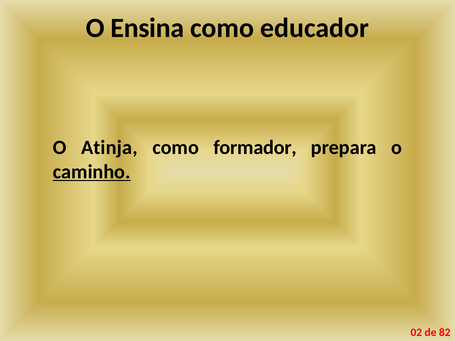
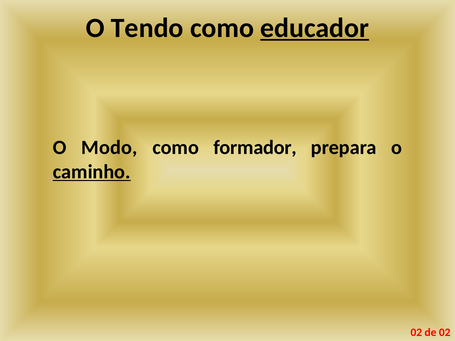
Ensina: Ensina -> Tendo (147, 28)
educador underline: none -> present (315, 28)
Atinja: Atinja -> Modo (109, 148)
de 82: 82 -> 02 (445, 333)
